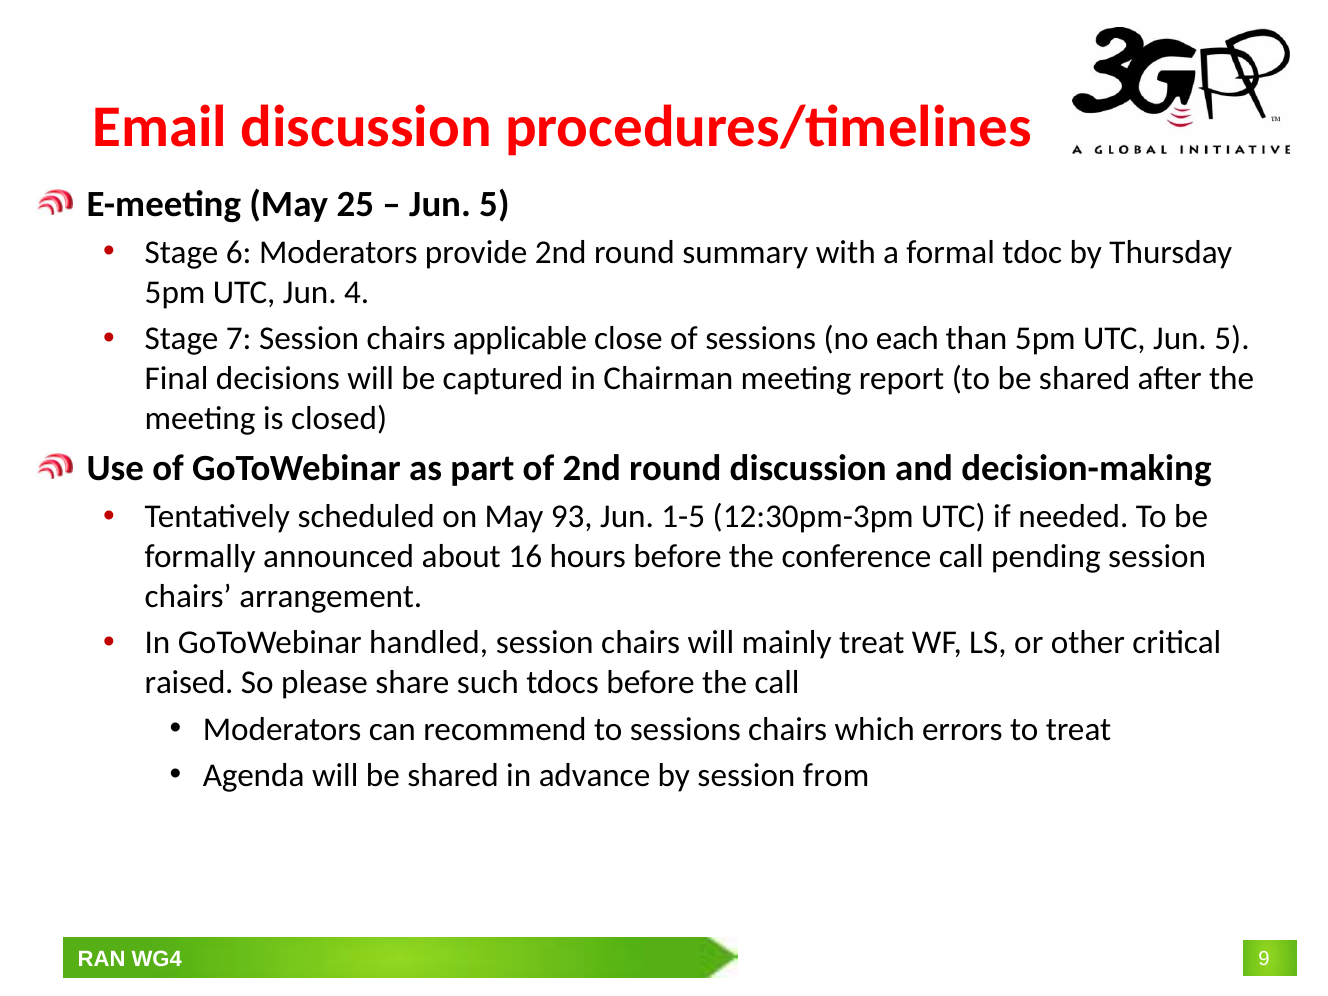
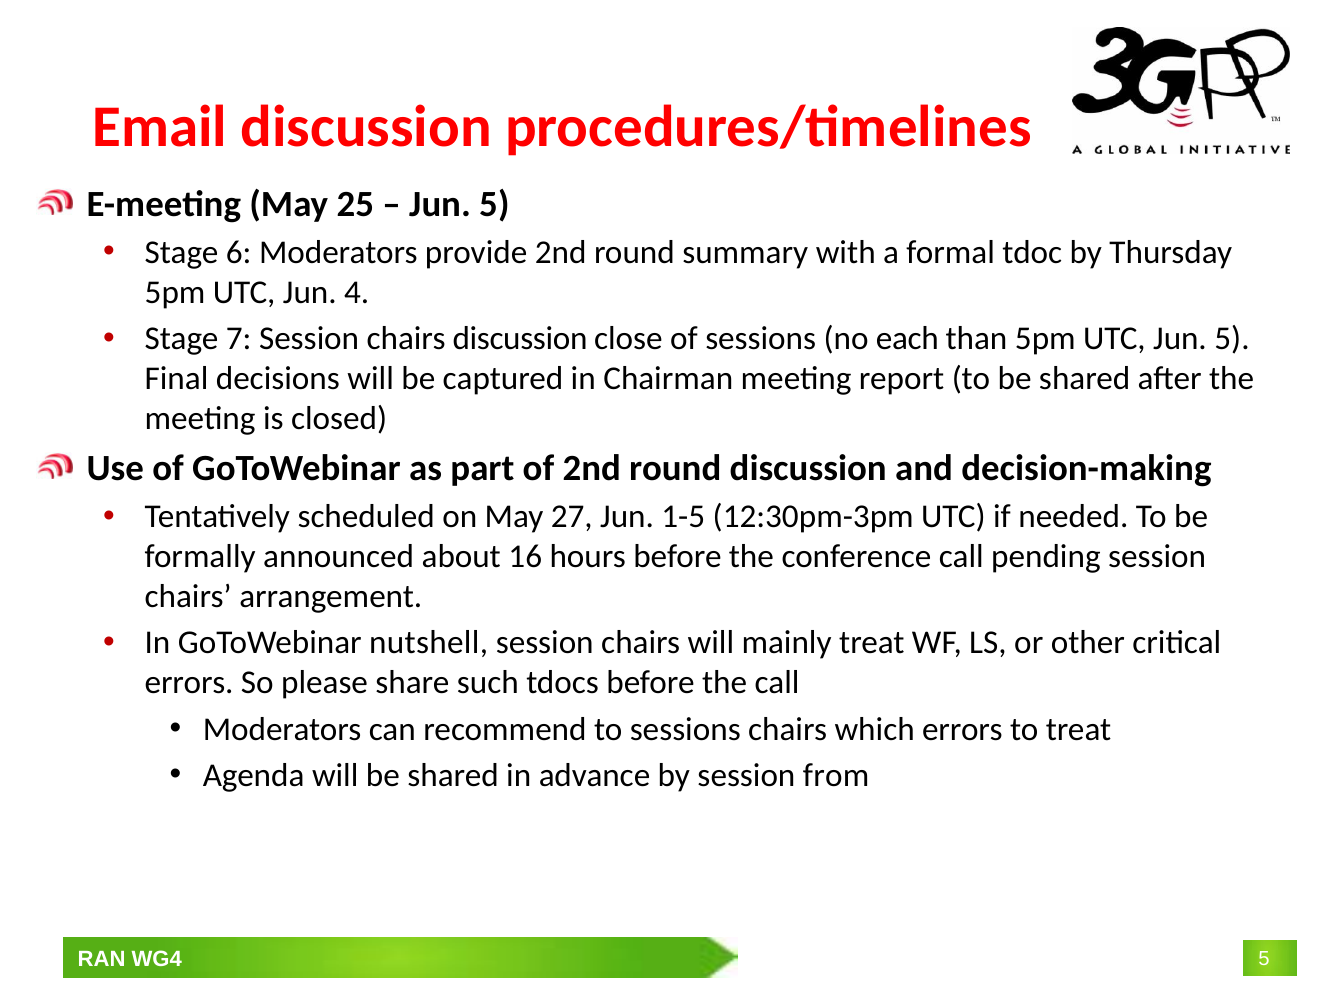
chairs applicable: applicable -> discussion (520, 339)
93: 93 -> 27 (572, 517)
handled: handled -> nutshell (429, 643)
raised: raised -> errors (189, 683)
9: 9 -> 5 (1264, 959)
